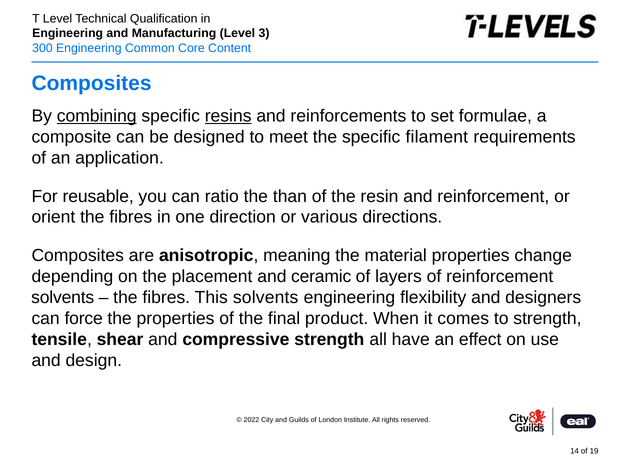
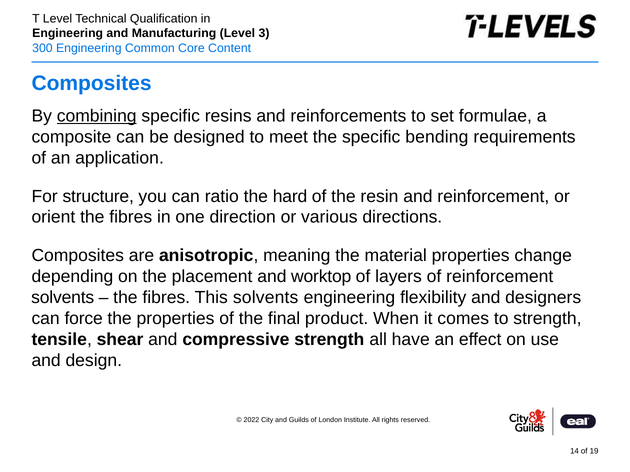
resins underline: present -> none (228, 116)
filament: filament -> bending (437, 137)
reusable: reusable -> structure (98, 196)
than: than -> hard (290, 196)
ceramic: ceramic -> worktop (321, 277)
